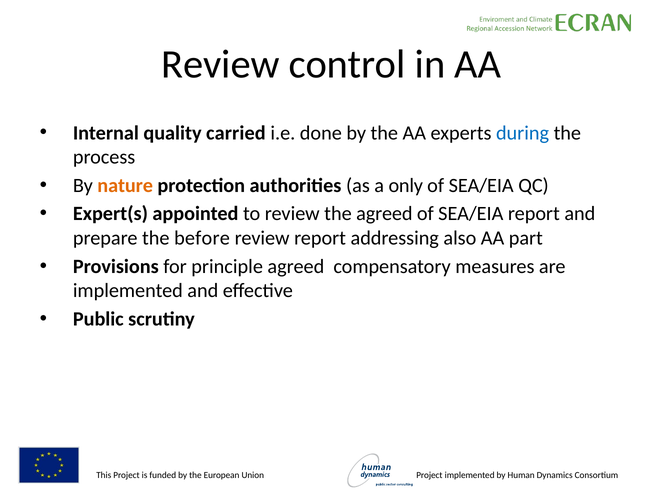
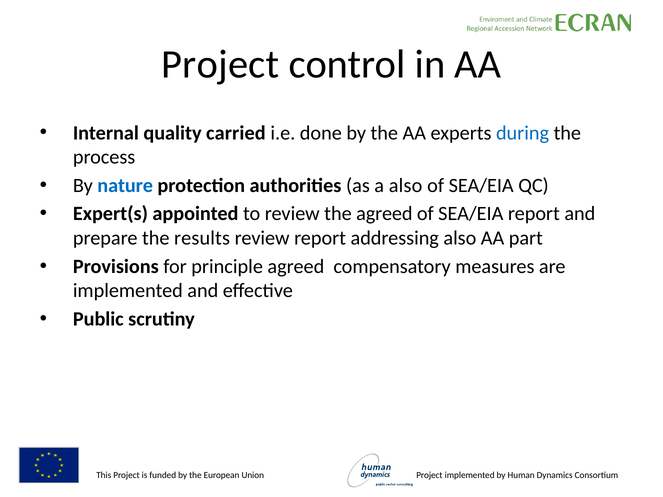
Review: Review -> Project (220, 64)
nature colour: orange -> blue (125, 186)
a only: only -> also (406, 186)
before: before -> results (202, 238)
